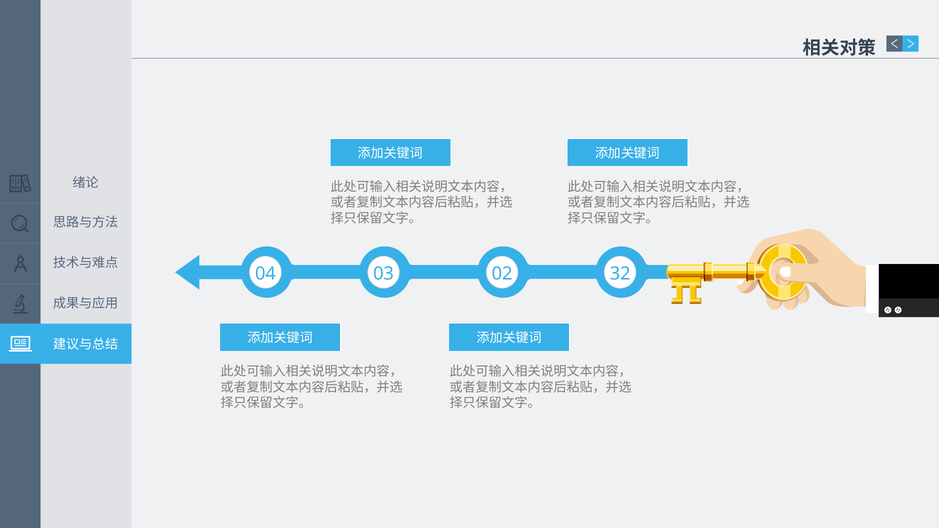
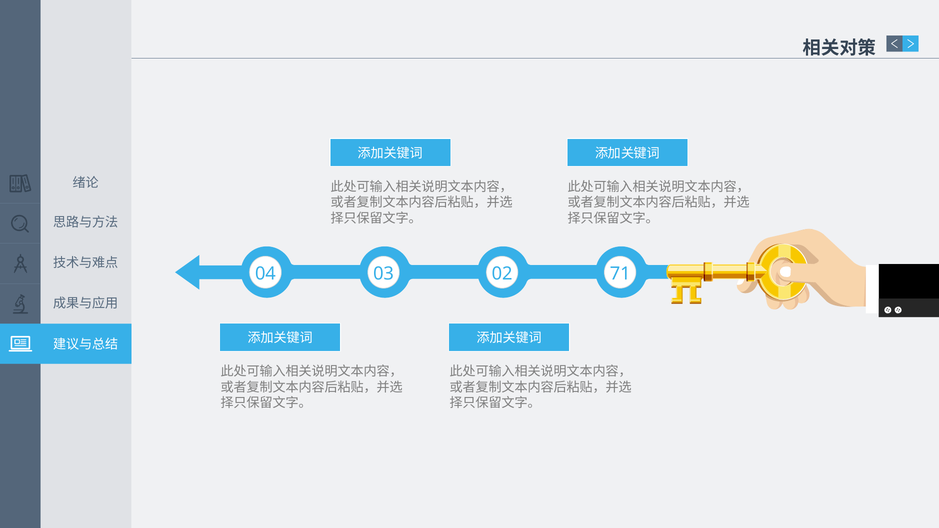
32: 32 -> 71 (620, 273)
